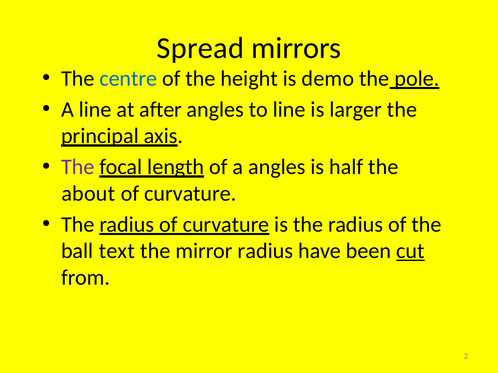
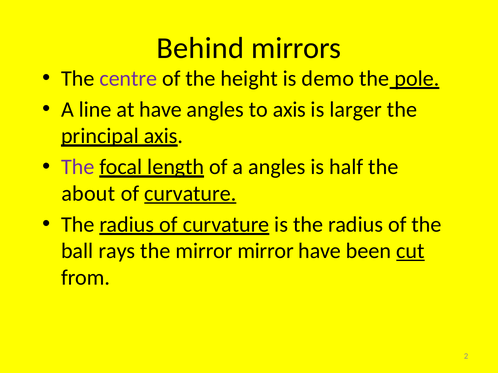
Spread: Spread -> Behind (200, 48)
centre colour: blue -> purple (128, 79)
at after: after -> have (161, 110)
to line: line -> axis (289, 110)
curvature underline: none -> present (190, 194)
text: text -> rays (117, 251)
mirror radius: radius -> mirror (266, 251)
